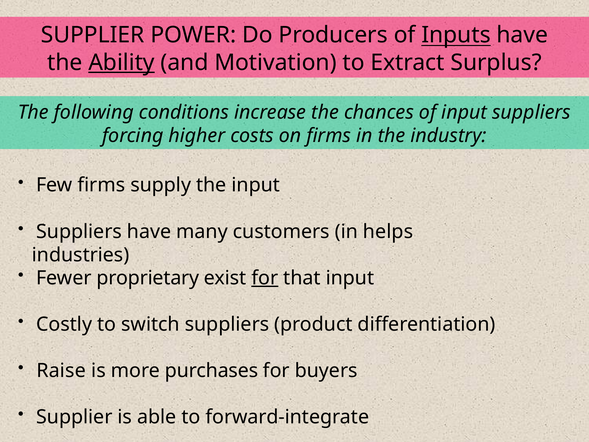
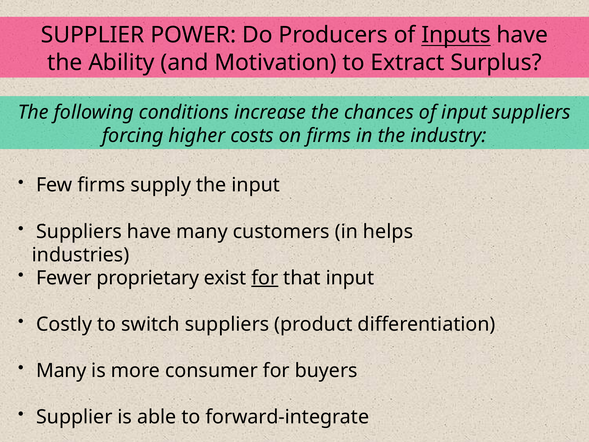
Ability underline: present -> none (121, 62)
Raise: Raise -> Many (61, 370)
purchases: purchases -> consumer (211, 370)
